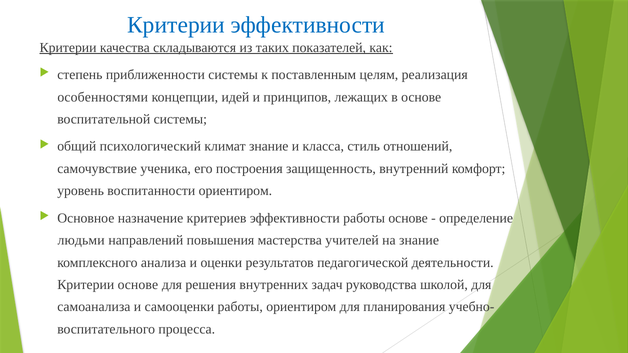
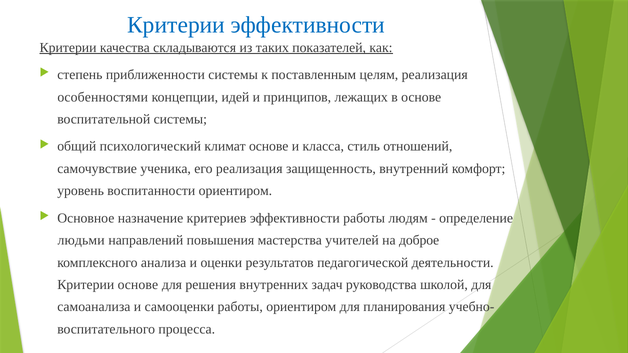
климат знание: знание -> основе (269, 146)
его построения: построения -> реализация (249, 169)
работы основе: основе -> людям (408, 218)
на знание: знание -> доброе (419, 240)
